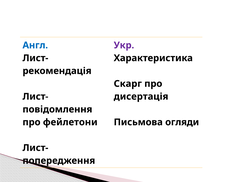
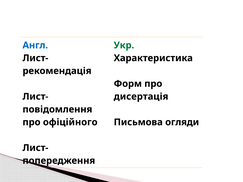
Укр colour: purple -> green (124, 45)
Скарг: Скарг -> Форм (128, 84)
фейлетони: фейлетони -> офіційного (70, 122)
